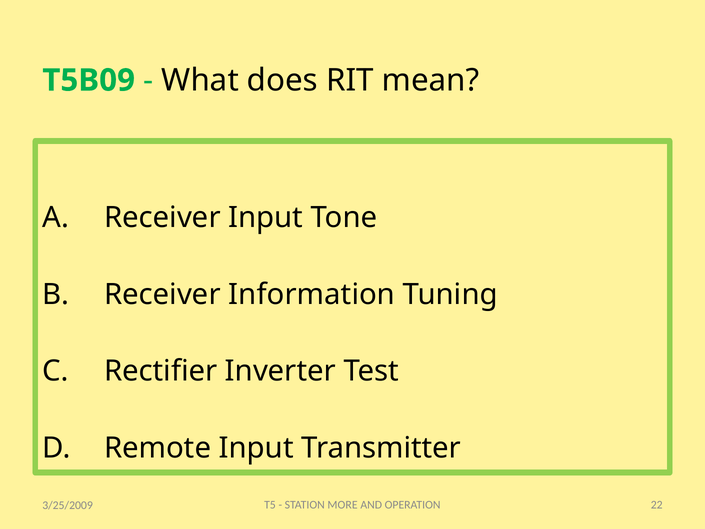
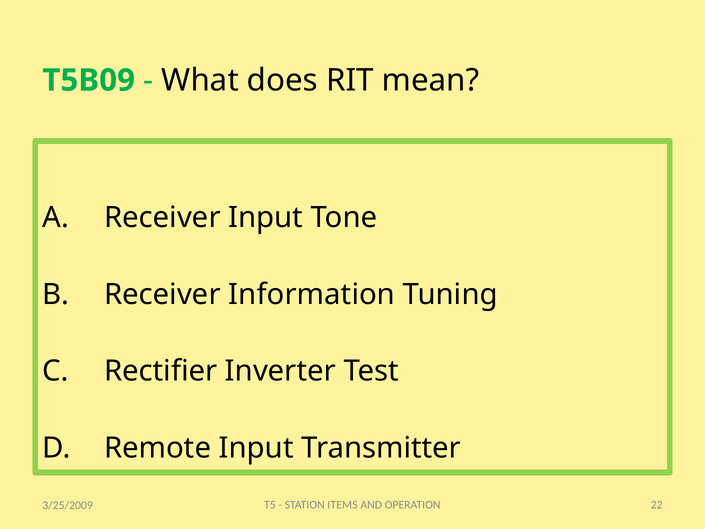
MORE: MORE -> ITEMS (343, 505)
